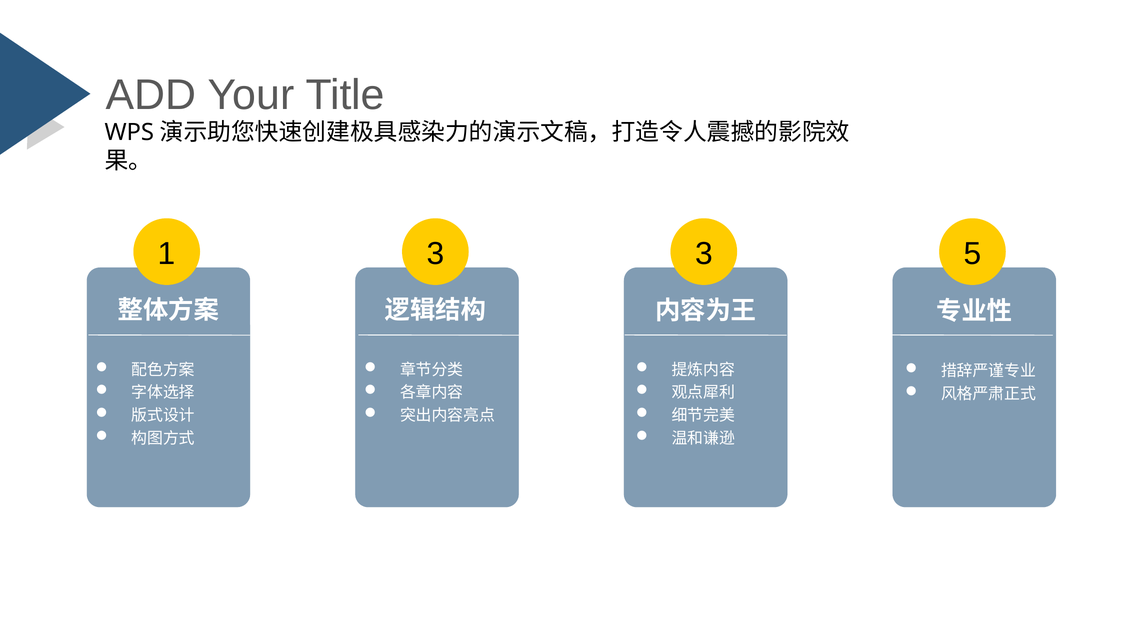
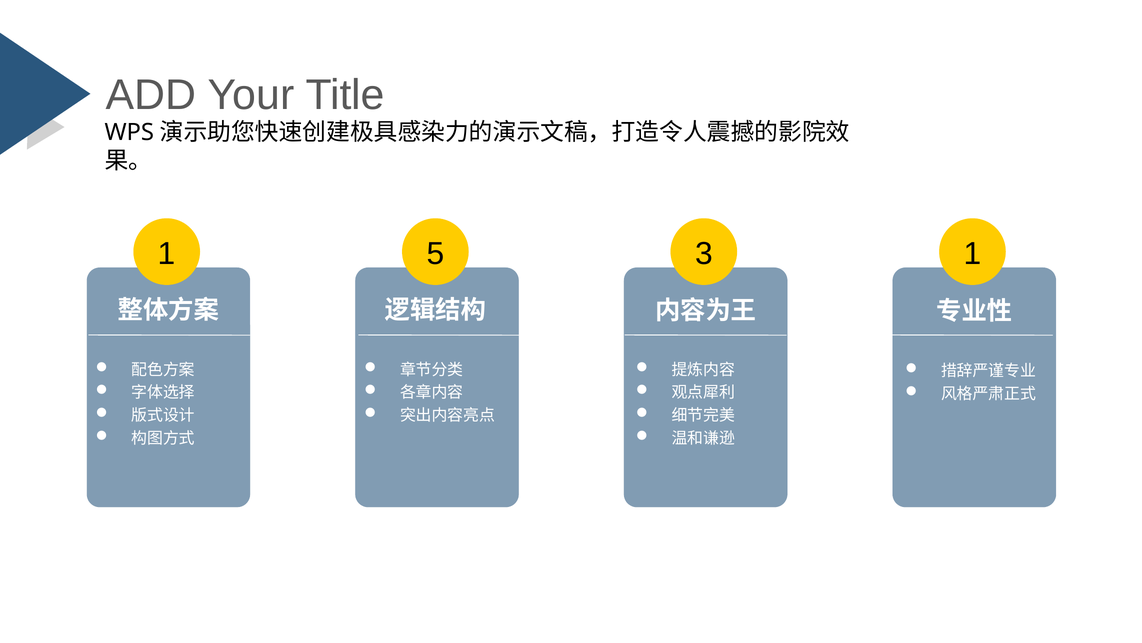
1 3: 3 -> 5 (435, 254)
3 5: 5 -> 1 (972, 254)
